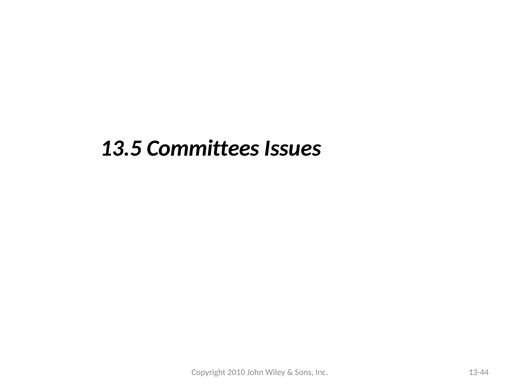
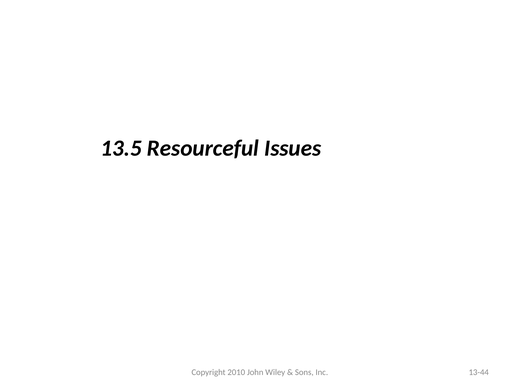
Committees: Committees -> Resourceful (203, 148)
